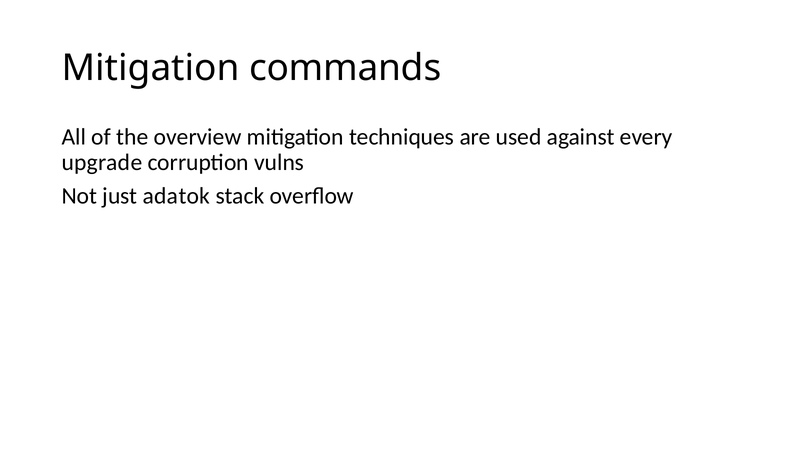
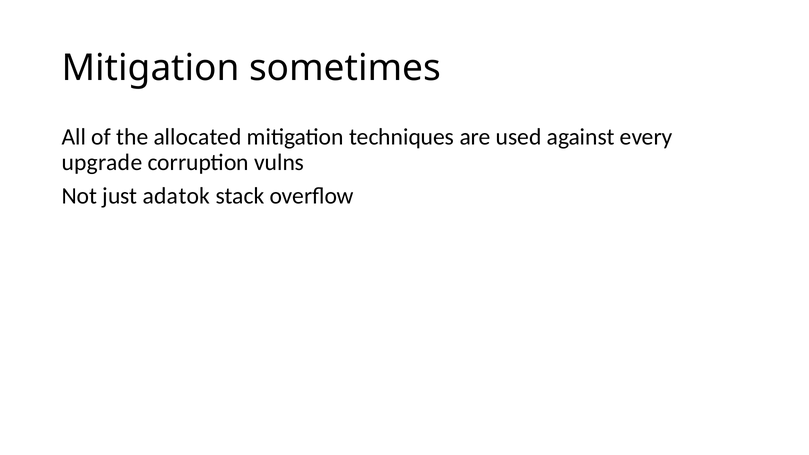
commands: commands -> sometimes (345, 68)
overview: overview -> allocated (198, 137)
